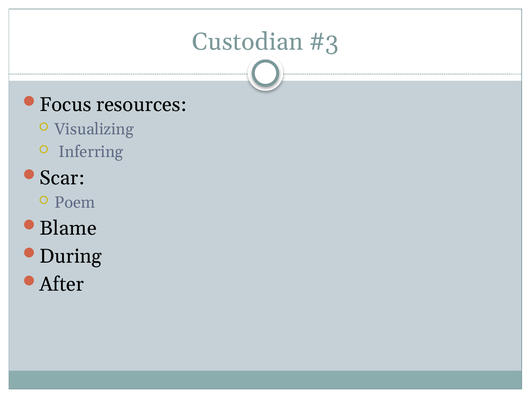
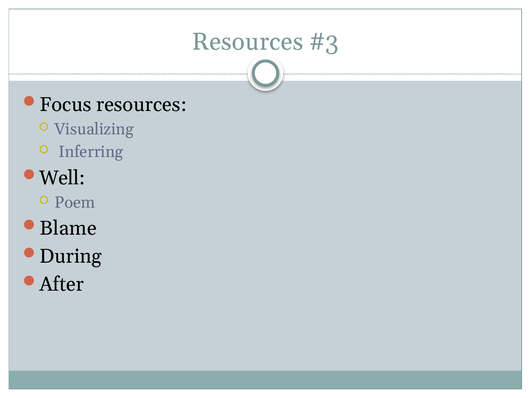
Custodian: Custodian -> Resources (248, 42)
Scar: Scar -> Well (62, 178)
